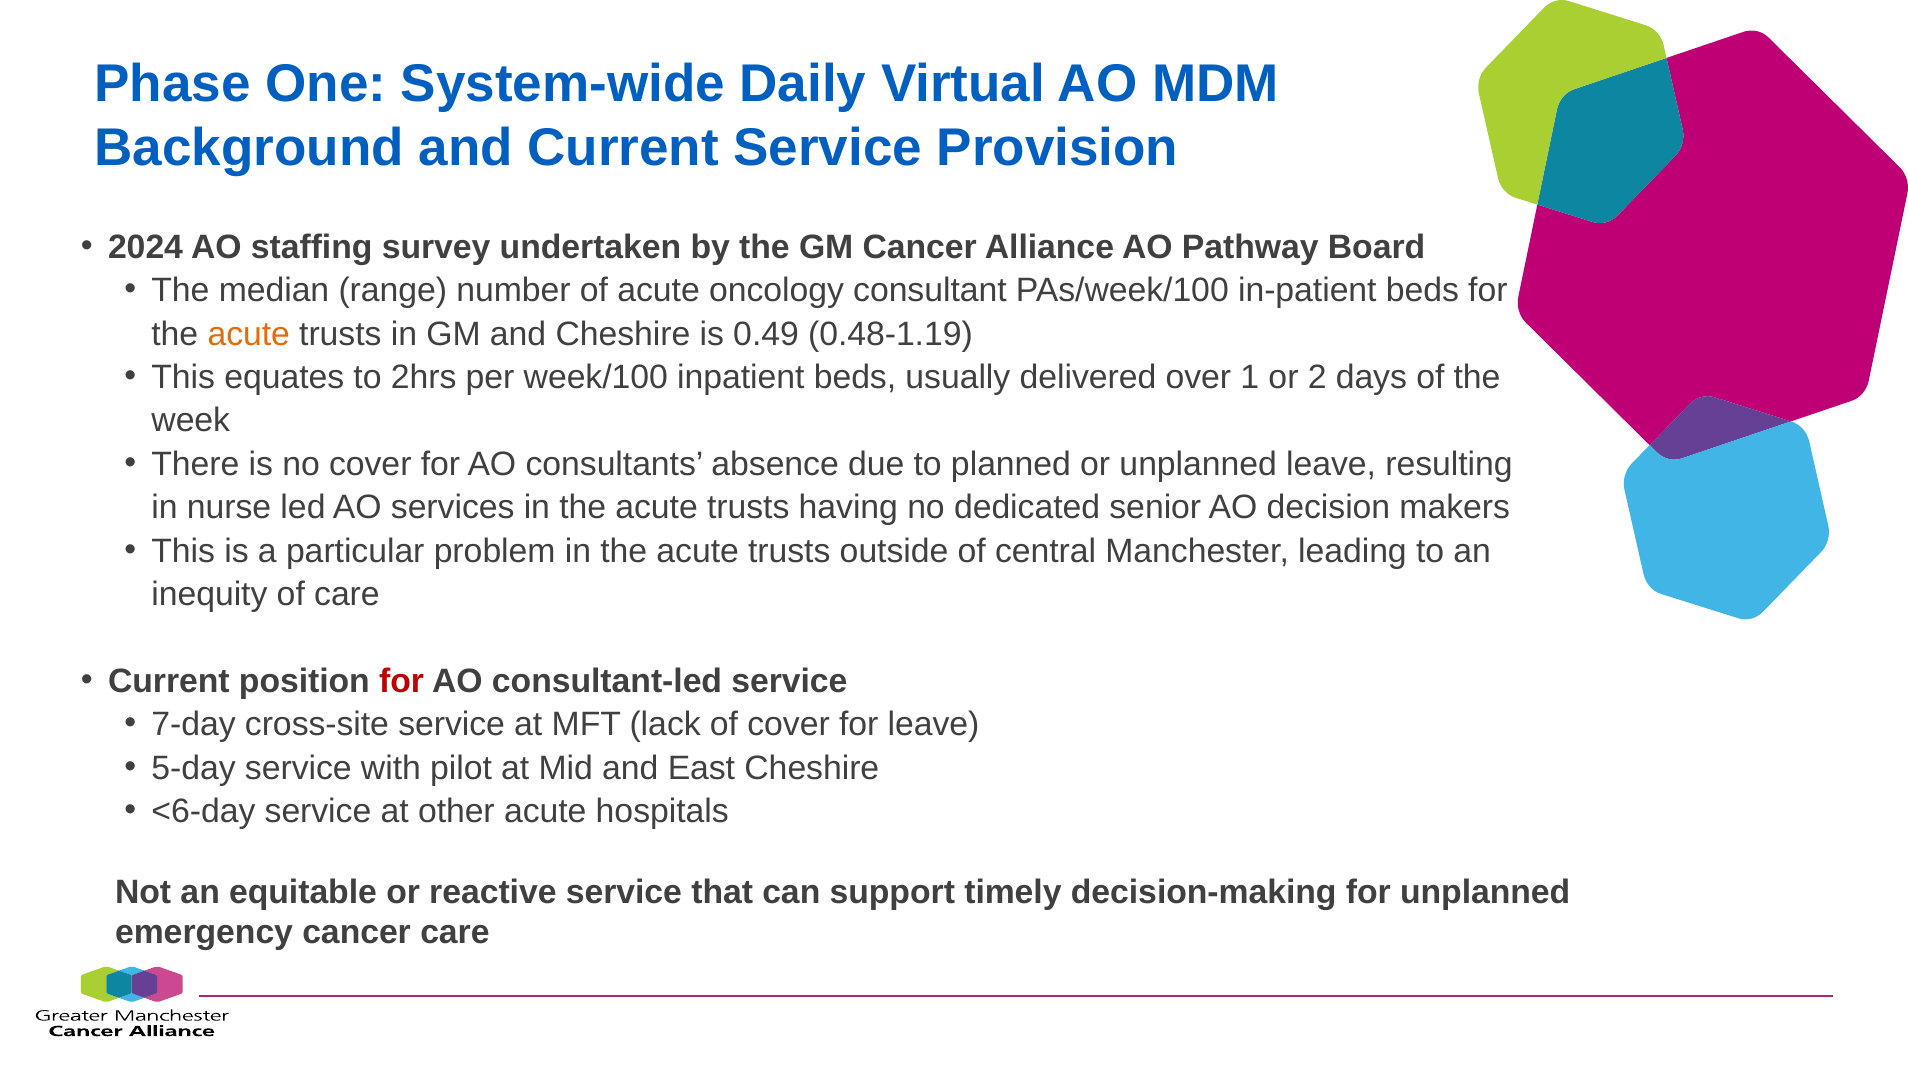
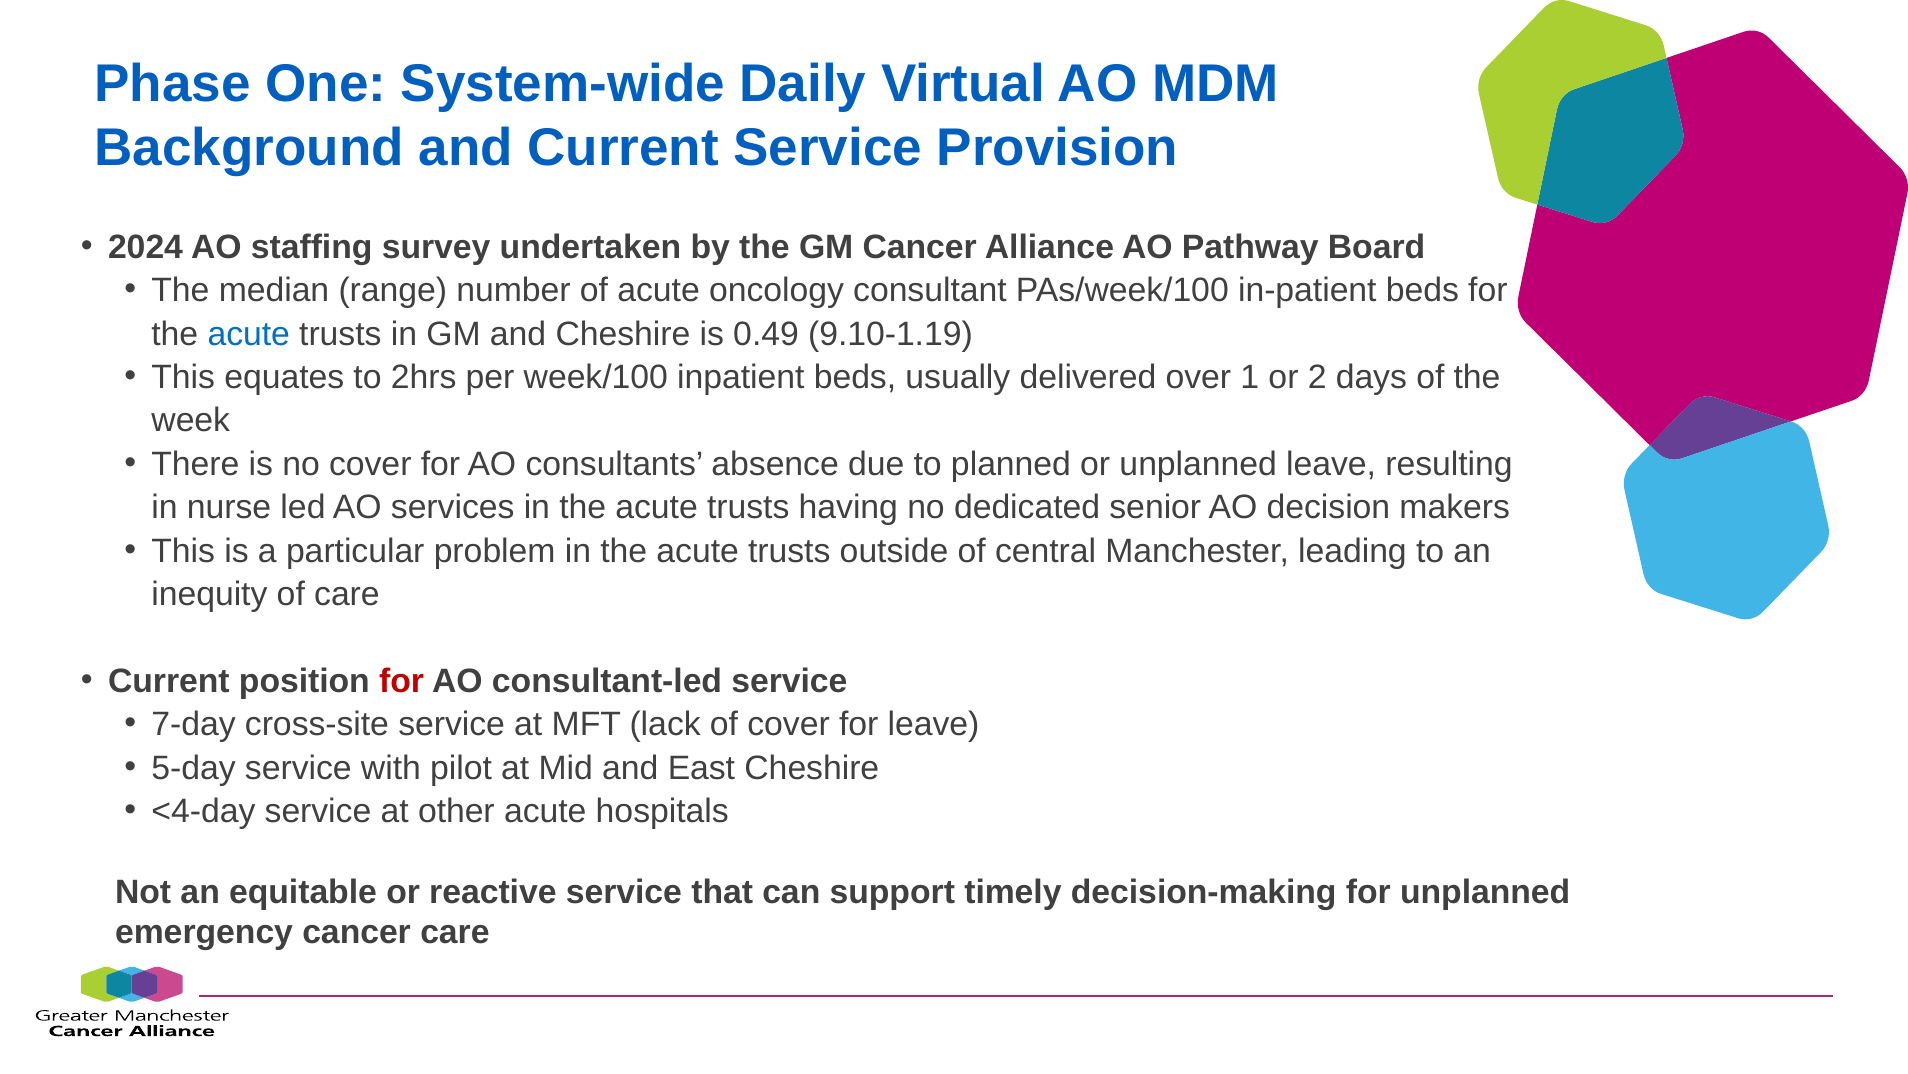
acute colour: orange -> blue (249, 334)
0.48-1.19: 0.48-1.19 -> 9.10-1.19 (890, 334)
<6-day: <6-day -> <4-day (203, 811)
